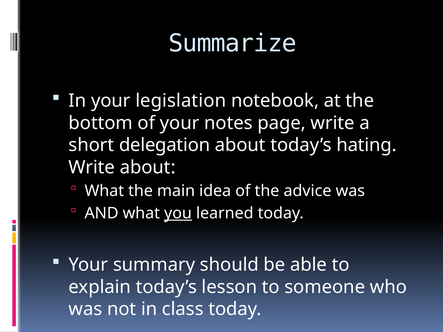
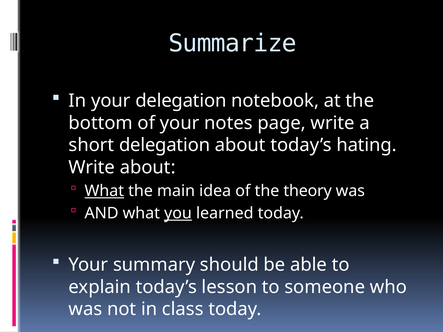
your legislation: legislation -> delegation (181, 101)
What underline: none -> present (104, 191)
advice: advice -> theory (308, 191)
